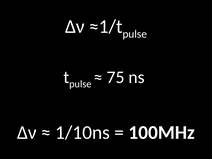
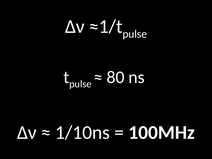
75: 75 -> 80 (116, 77)
